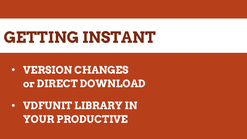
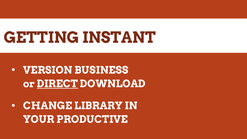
CHANGES: CHANGES -> BUSINESS (101, 70)
DIRECT underline: none -> present (57, 84)
VDFUNIT: VDFUNIT -> CHANGE (48, 106)
